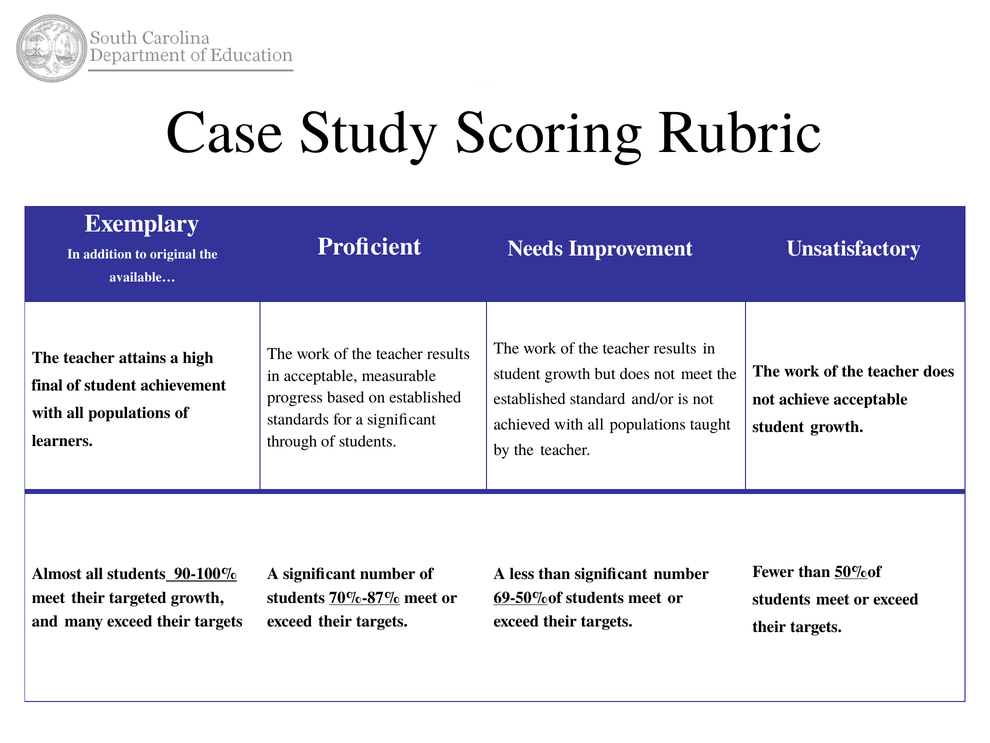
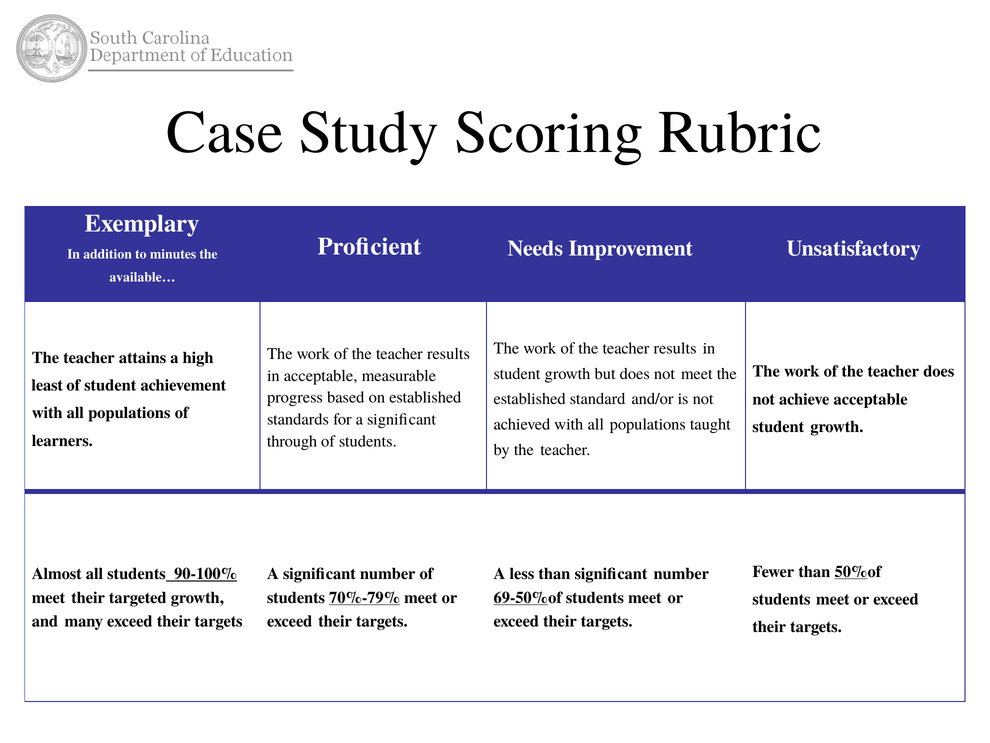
original: original -> minutes (173, 254)
final: final -> least (47, 385)
70%-87%: 70%-87% -> 70%-79% (365, 597)
